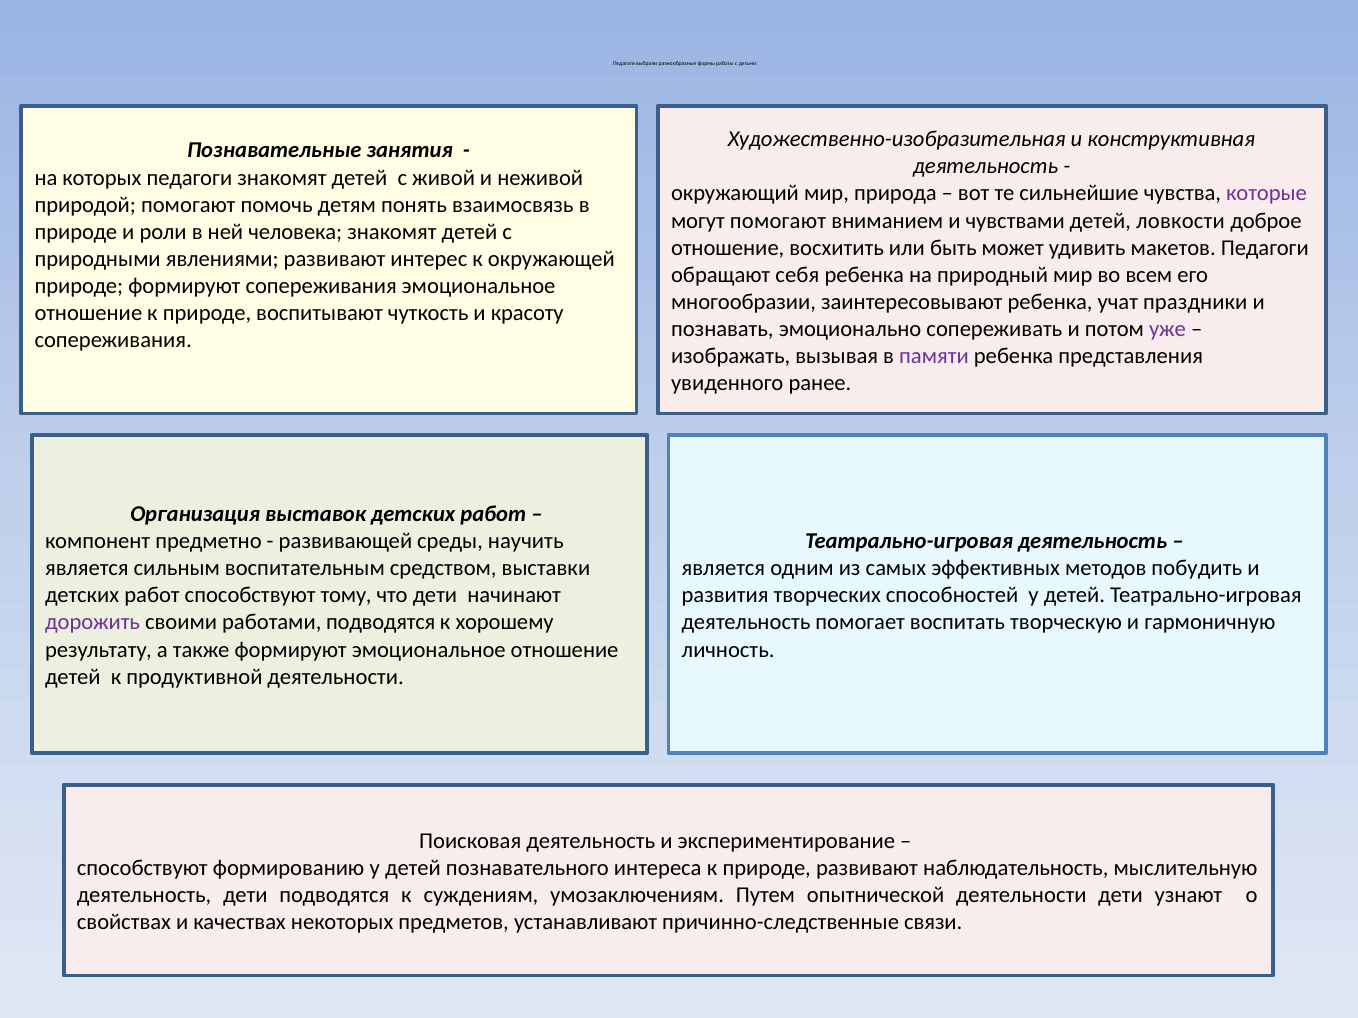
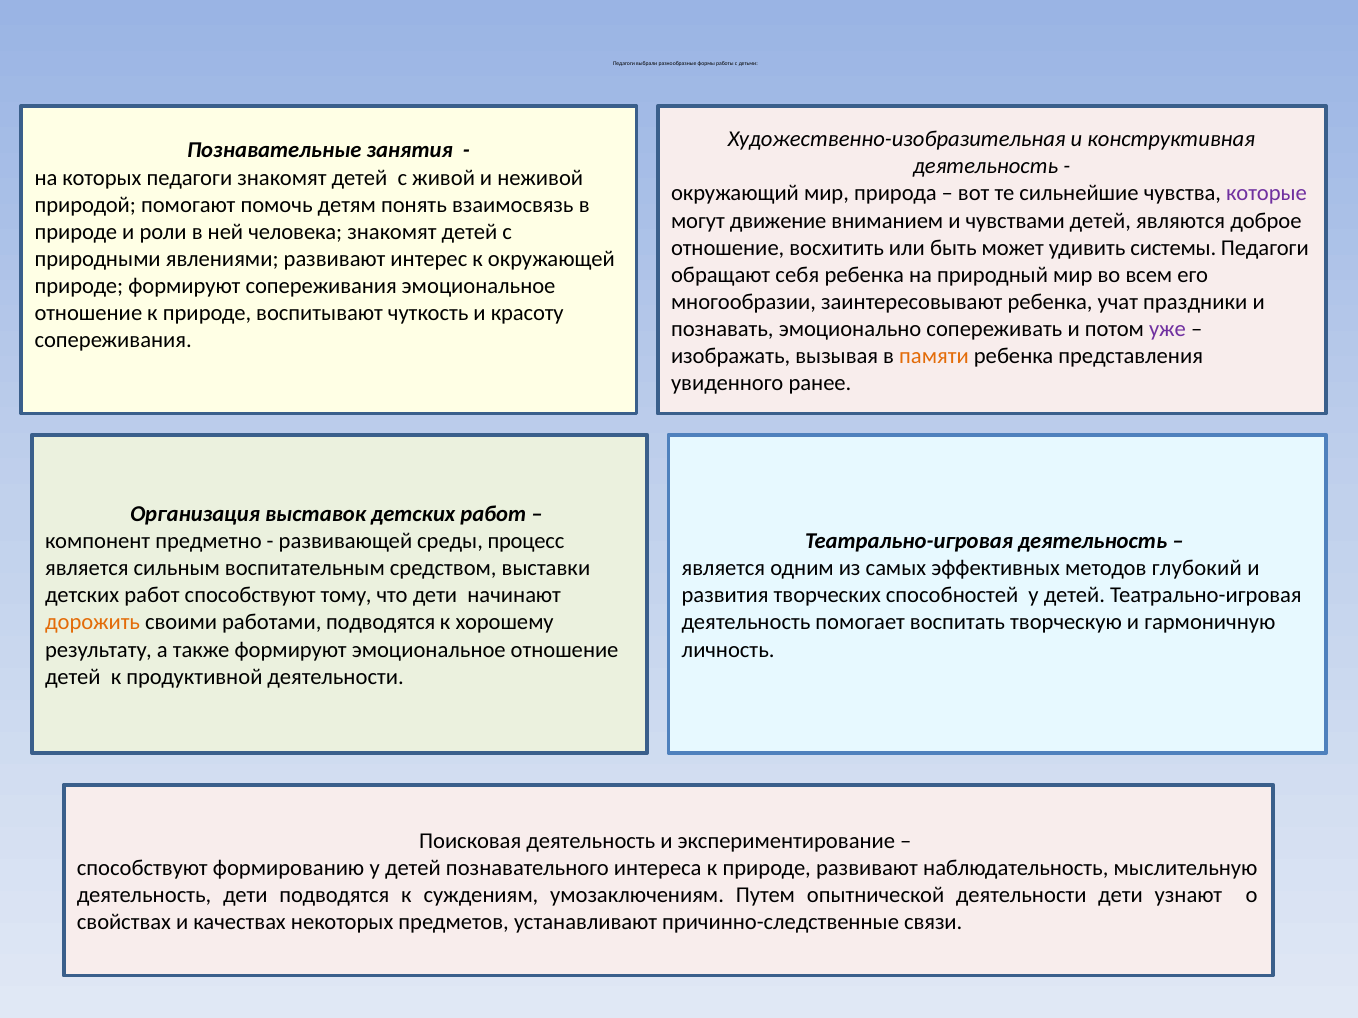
могут помогают: помогают -> движение (778, 221)
ловкости: ловкости -> являются (1181, 221)
макетов: макетов -> системы (1173, 248)
памяти colour: purple -> orange (934, 357)
научить: научить -> процесс (526, 541)
побудить: побудить -> глубокий (1197, 569)
дорожить colour: purple -> orange (93, 623)
